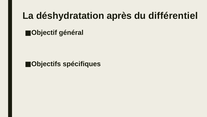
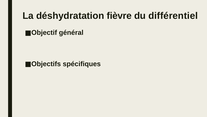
après: après -> fièvre (119, 16)
